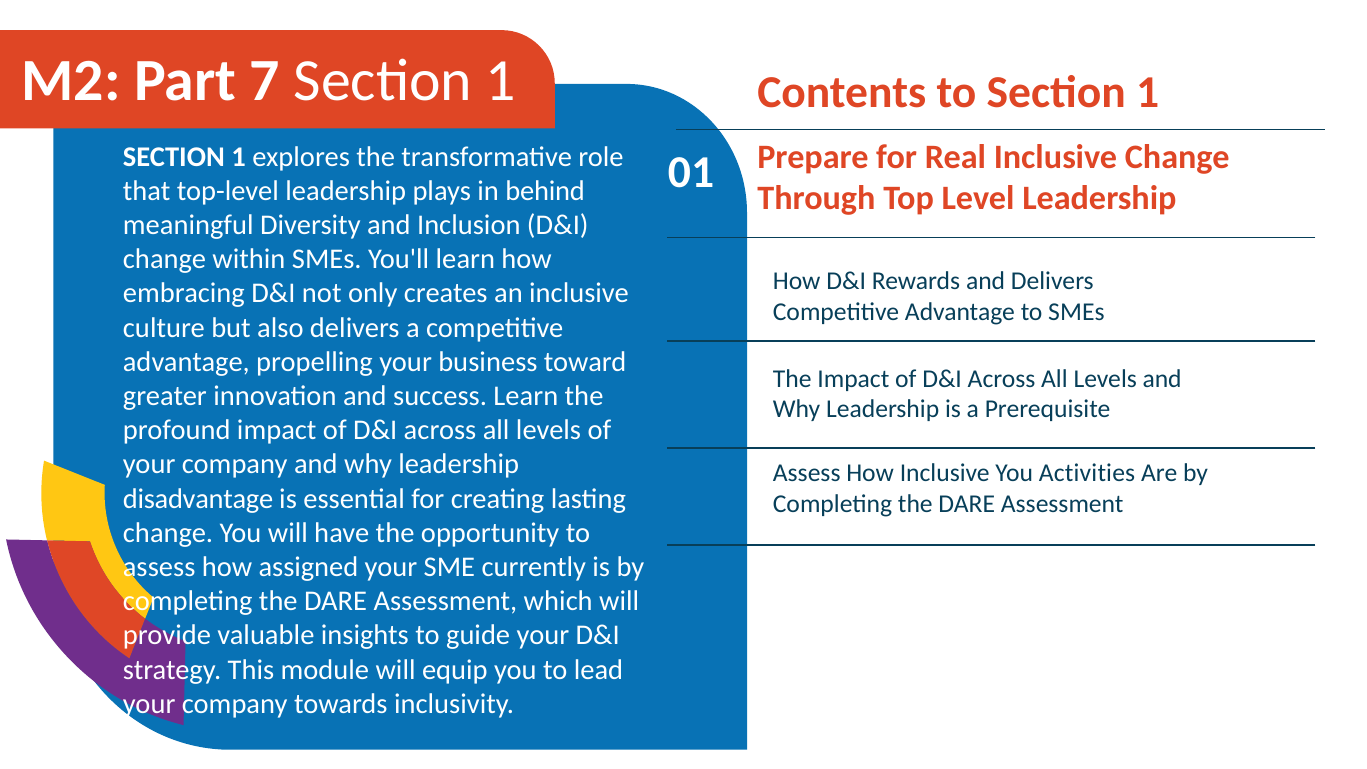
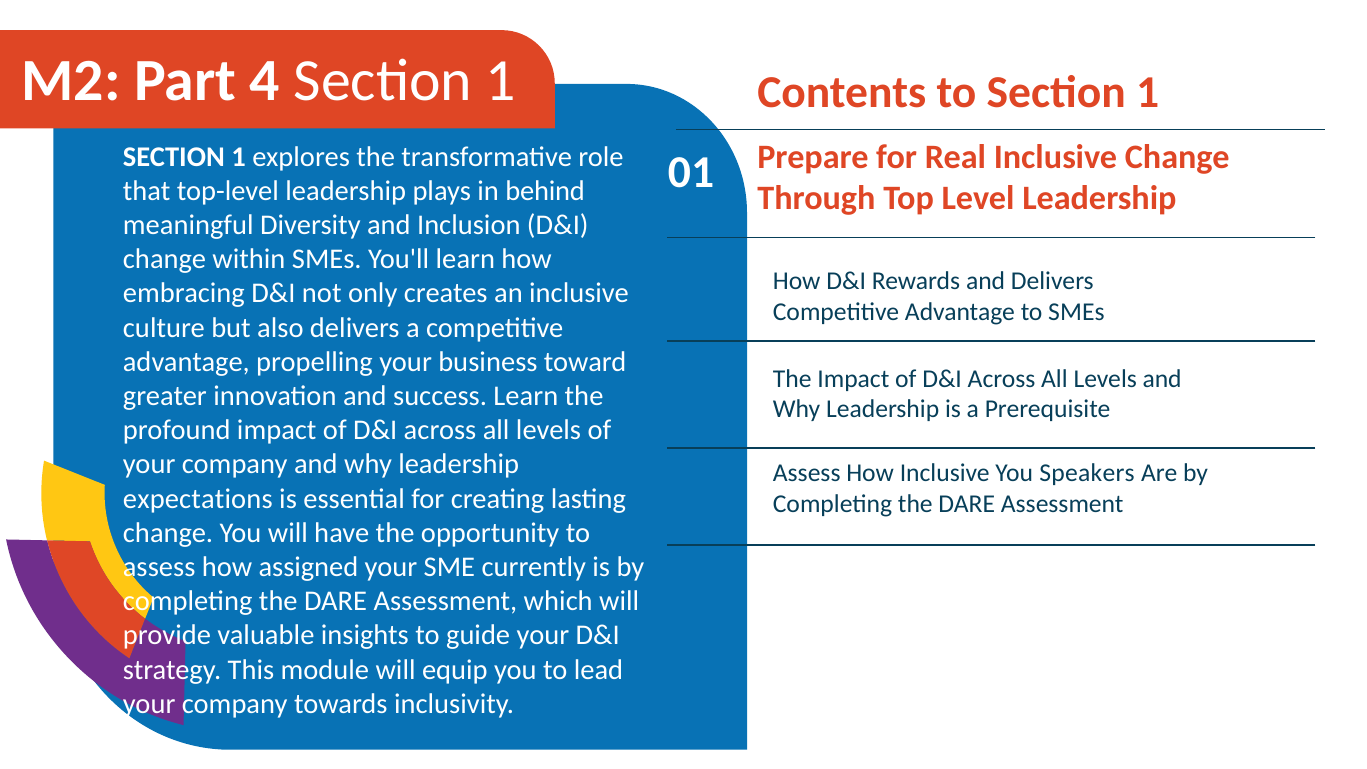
7: 7 -> 4 (265, 81)
Activities: Activities -> Speakers (1087, 473)
disadvantage: disadvantage -> expectations (198, 499)
